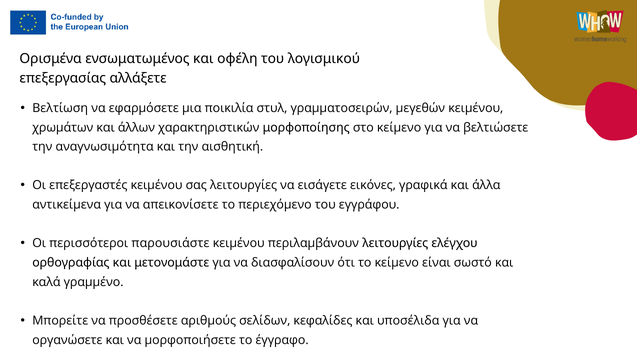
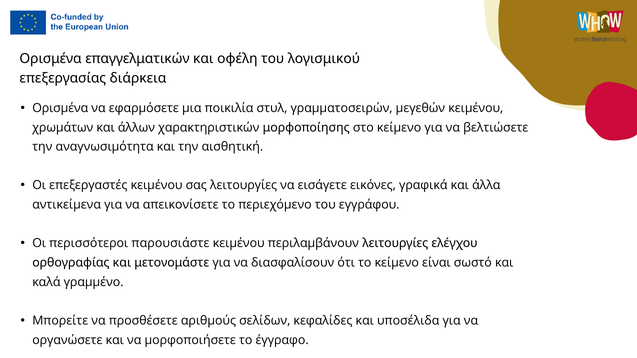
ενσωματωμένος: ενσωματωμένος -> επαγγελματικών (137, 59)
αλλάξετε: αλλάξετε -> διάρκεια (138, 78)
Βελτίωση: Βελτίωση -> Ορισμένα (60, 108)
